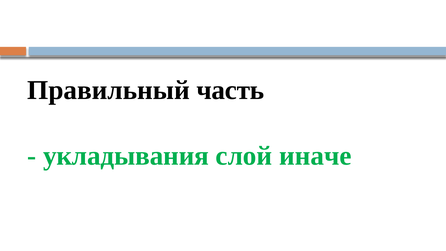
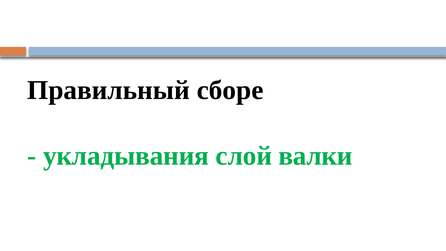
часть: часть -> сборе (230, 90)
иначе: иначе -> валки (316, 156)
